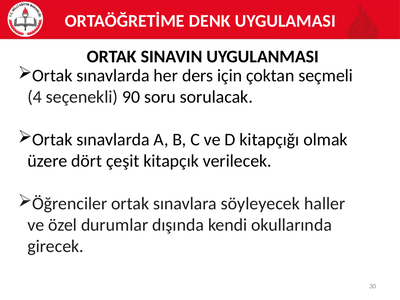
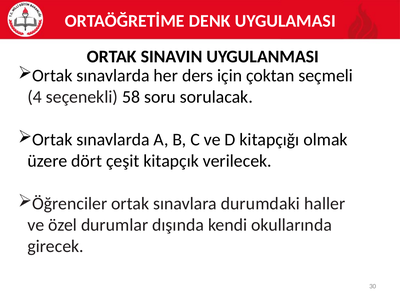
90: 90 -> 58 (131, 97)
söyleyecek: söyleyecek -> durumdaki (260, 204)
